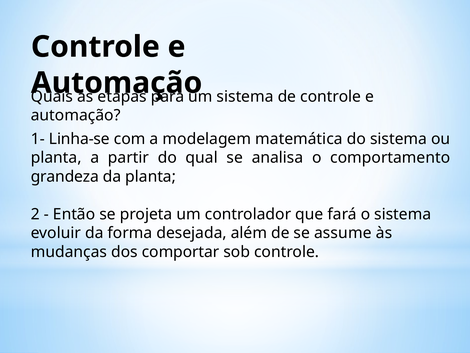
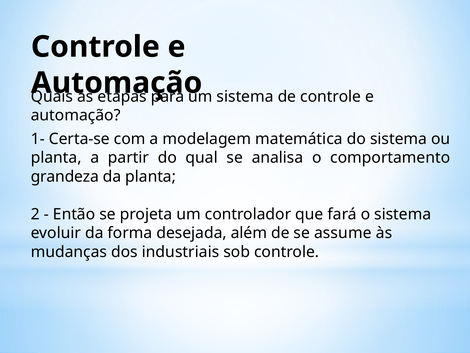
Linha-se: Linha-se -> Certa-se (79, 139)
comportar: comportar -> industriais (181, 252)
